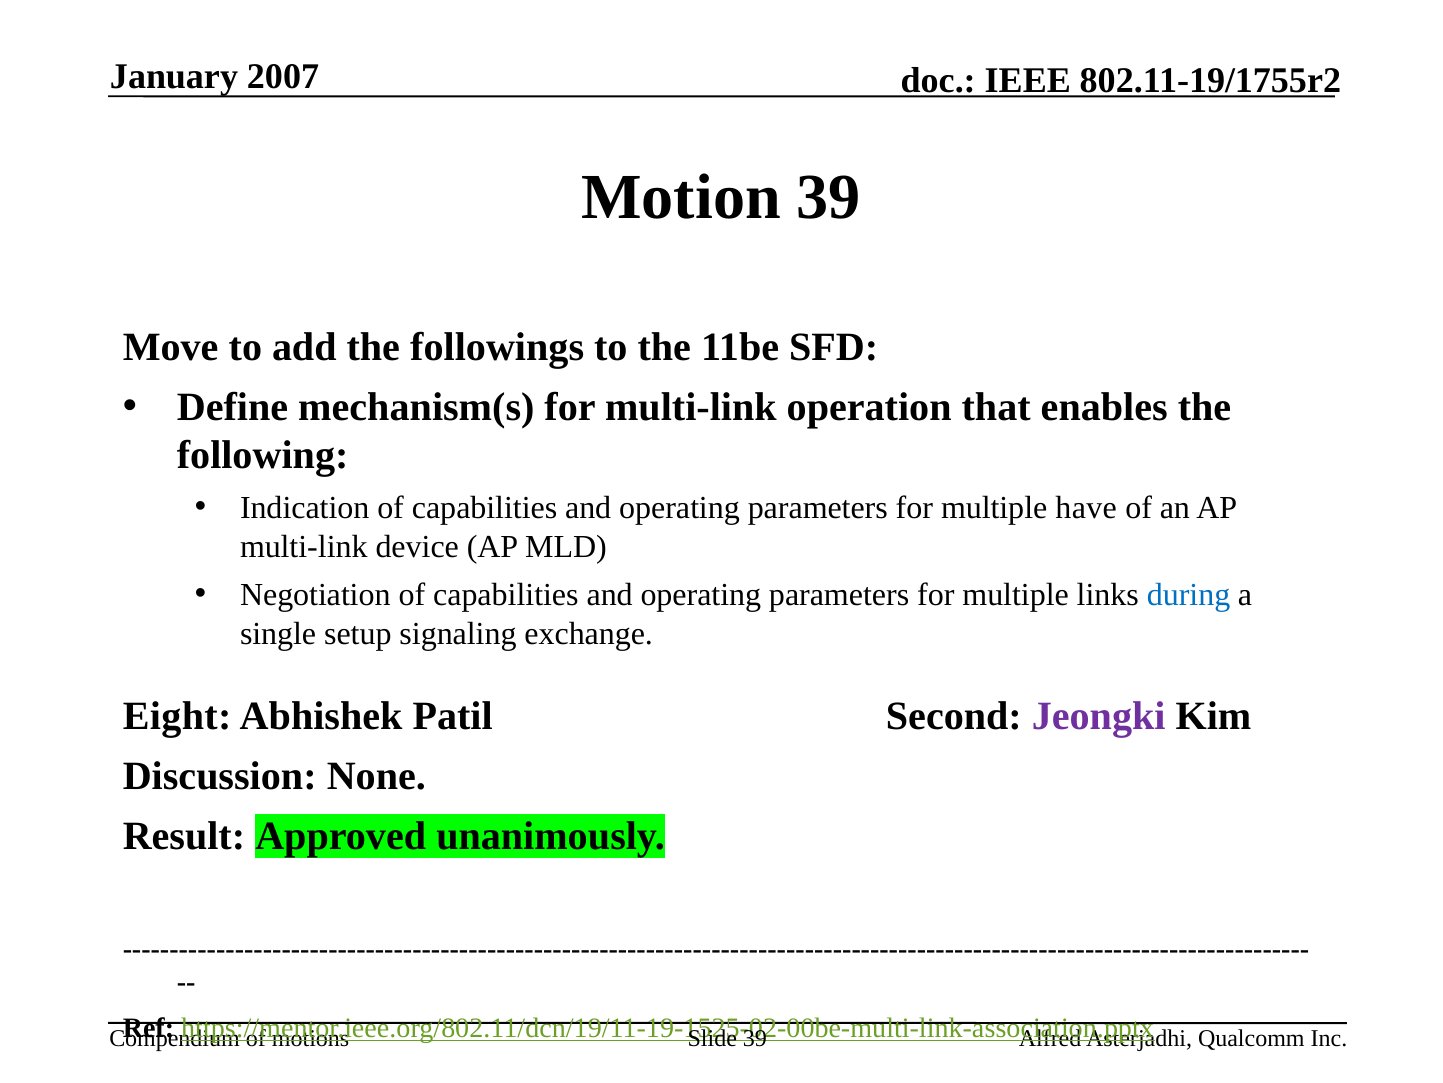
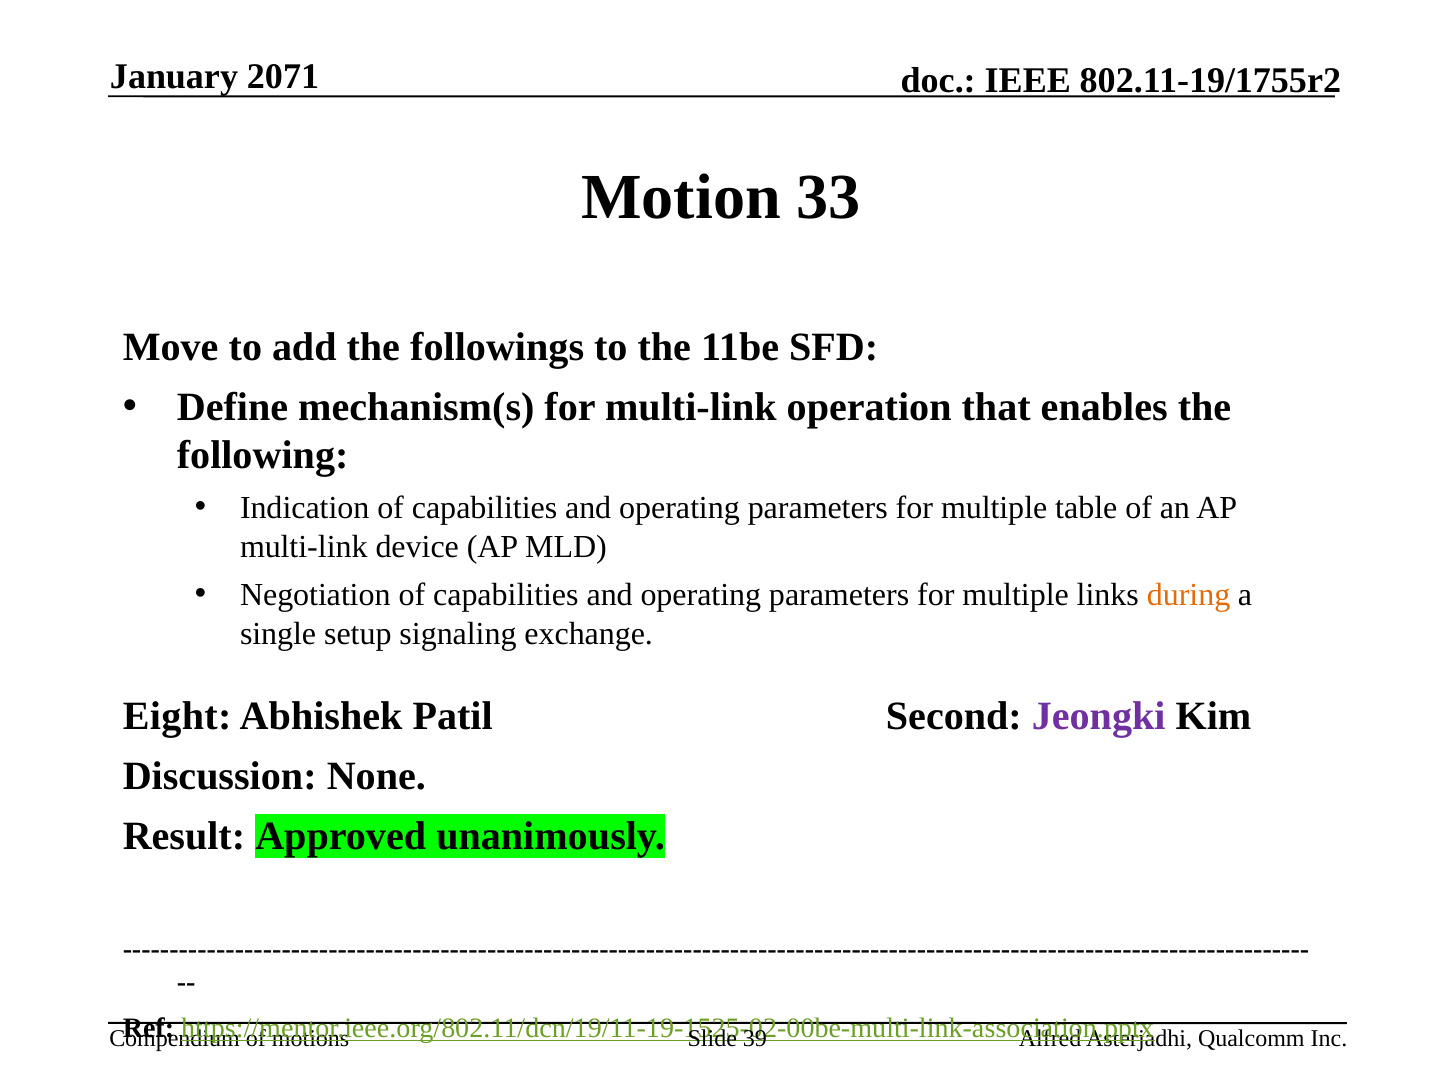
2007: 2007 -> 2071 (283, 76)
Motion 39: 39 -> 33 (829, 197)
have: have -> table (1086, 508)
during colour: blue -> orange (1189, 595)
